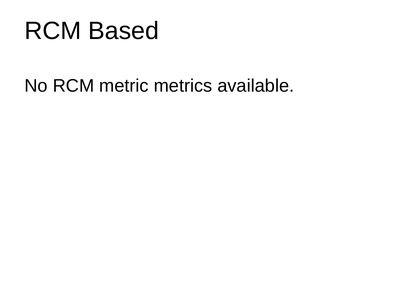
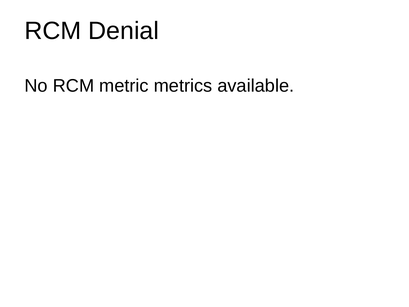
Based: Based -> Denial (124, 31)
